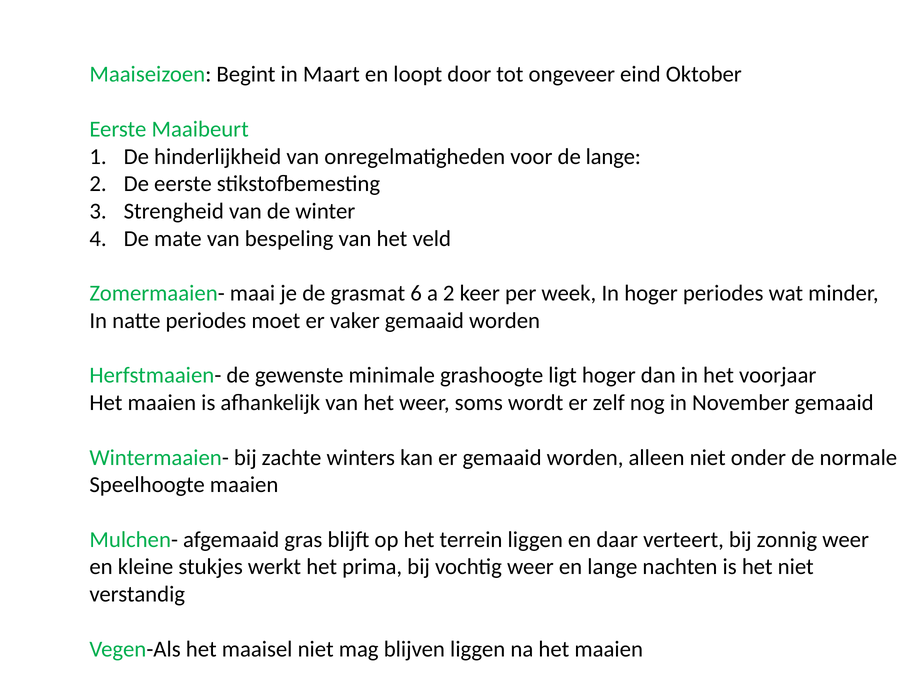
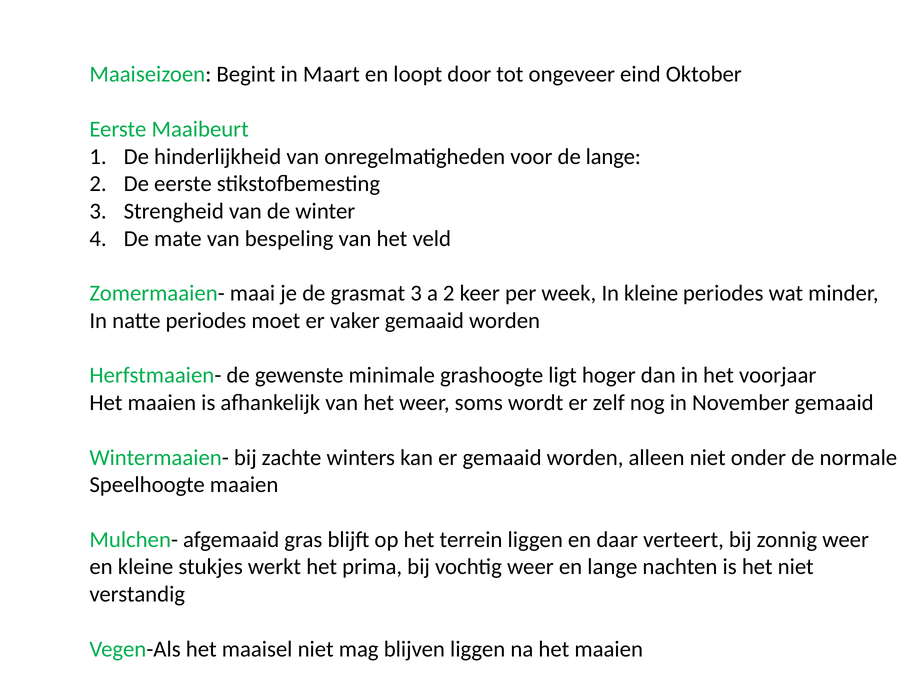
grasmat 6: 6 -> 3 (416, 293)
In hoger: hoger -> kleine (651, 293)
